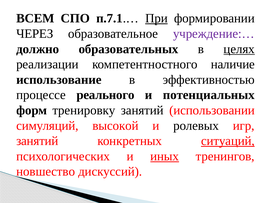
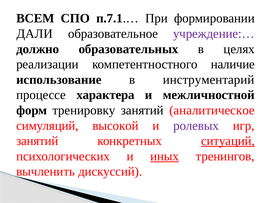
При underline: present -> none (156, 18)
ЧЕРЕЗ: ЧЕРЕЗ -> ДАЛИ (35, 34)
целях underline: present -> none (239, 49)
эффективностью: эффективностью -> инструментарий (209, 80)
реального: реального -> характера (105, 95)
потенциальных: потенциальных -> межличностной (209, 95)
использовании: использовании -> аналитическое (212, 110)
ролевых colour: black -> purple (196, 126)
новшество: новшество -> вычленить (46, 172)
